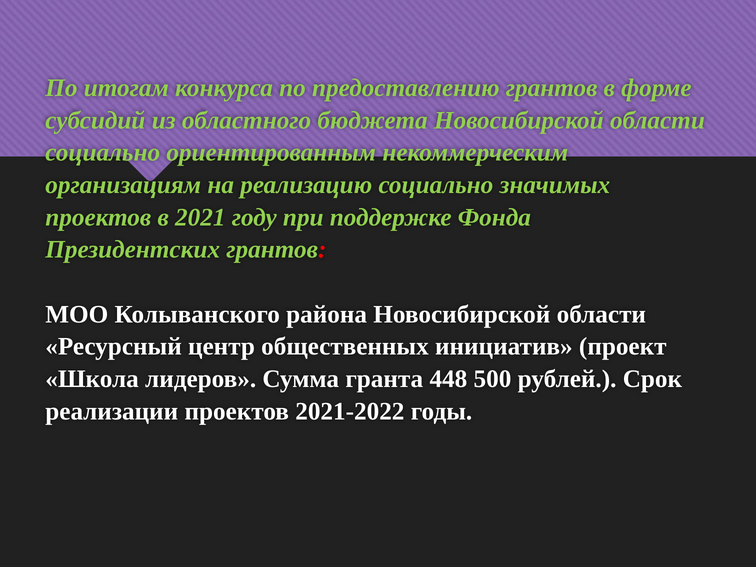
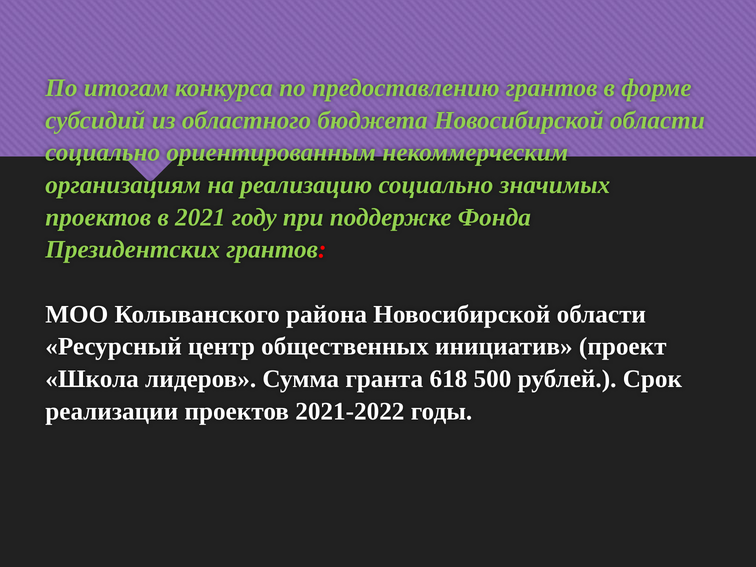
448: 448 -> 618 (448, 379)
